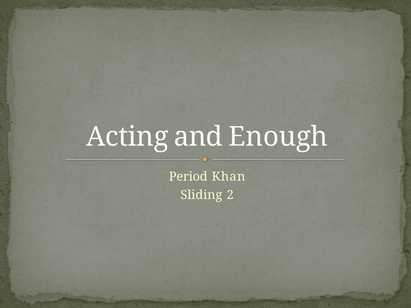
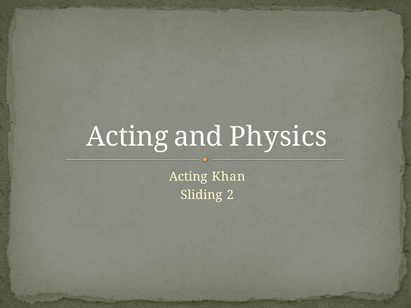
Enough: Enough -> Physics (278, 137)
Period: Period -> Acting (188, 177)
